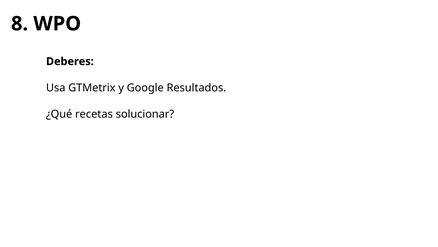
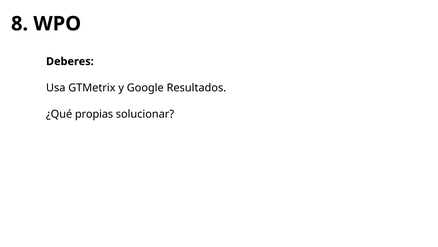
recetas: recetas -> propias (94, 114)
